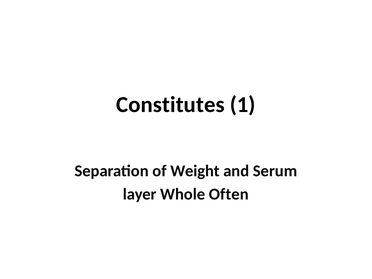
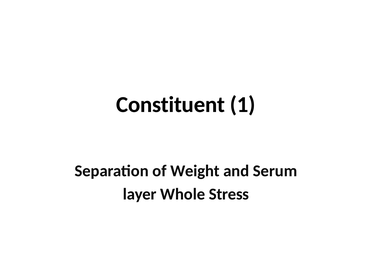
Constitutes: Constitutes -> Constituent (171, 105)
Often: Often -> Stress (229, 194)
